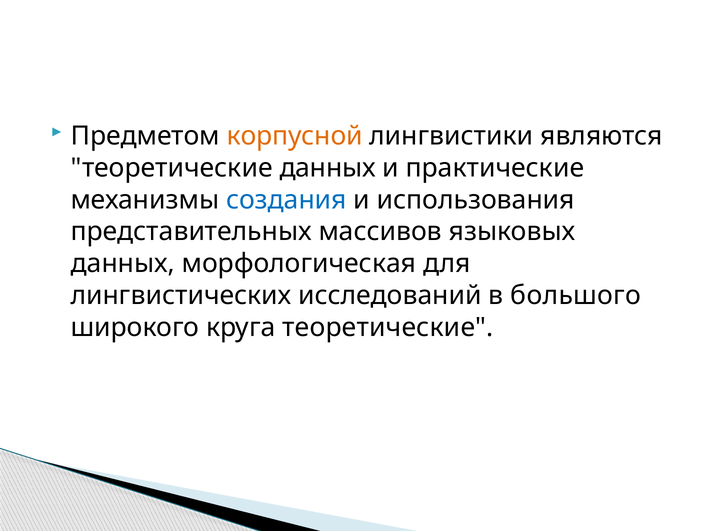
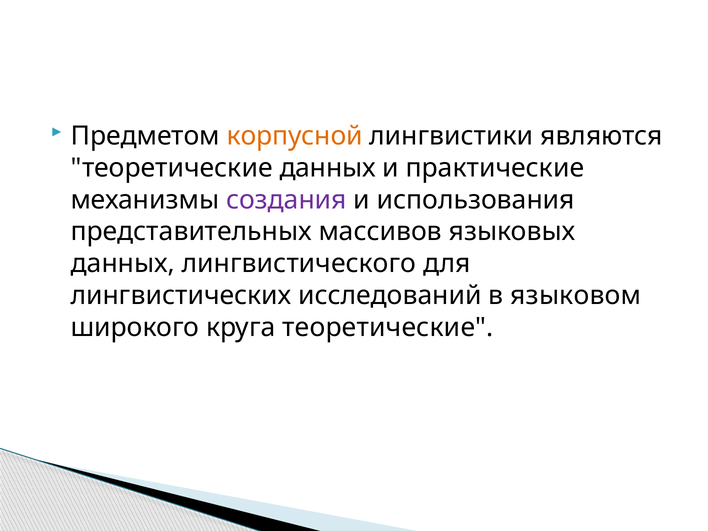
создания colour: blue -> purple (286, 200)
морфологическая: морфологическая -> лингвистического (299, 264)
большого: большого -> языковом (576, 295)
